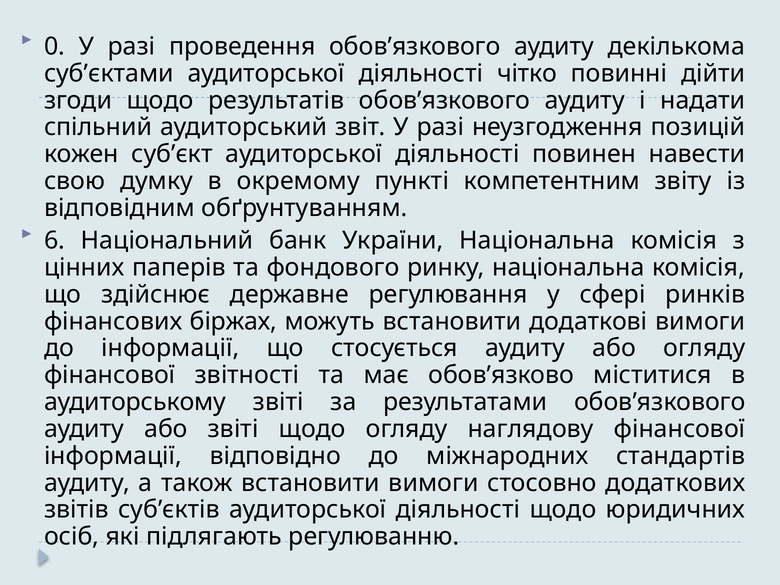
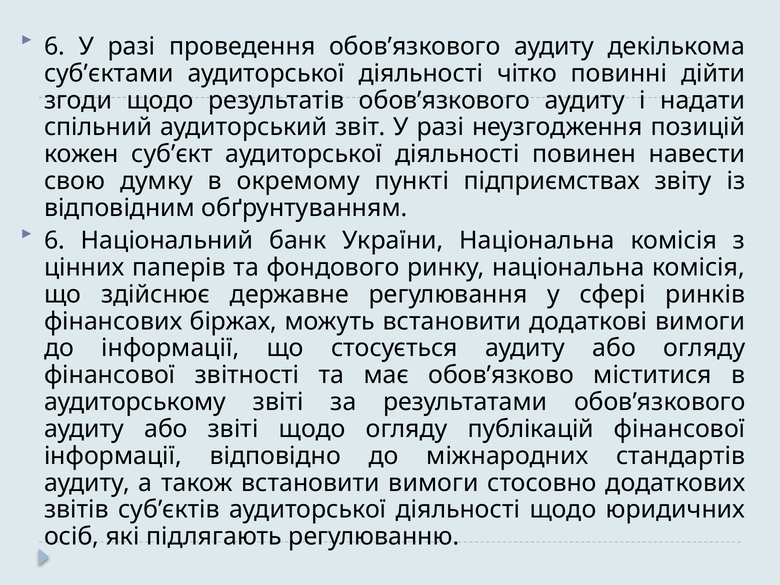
0: 0 -> 6 (55, 47)
компетентним: компетентним -> підприємствах (552, 181)
наглядову: наглядову -> публікацій (531, 429)
